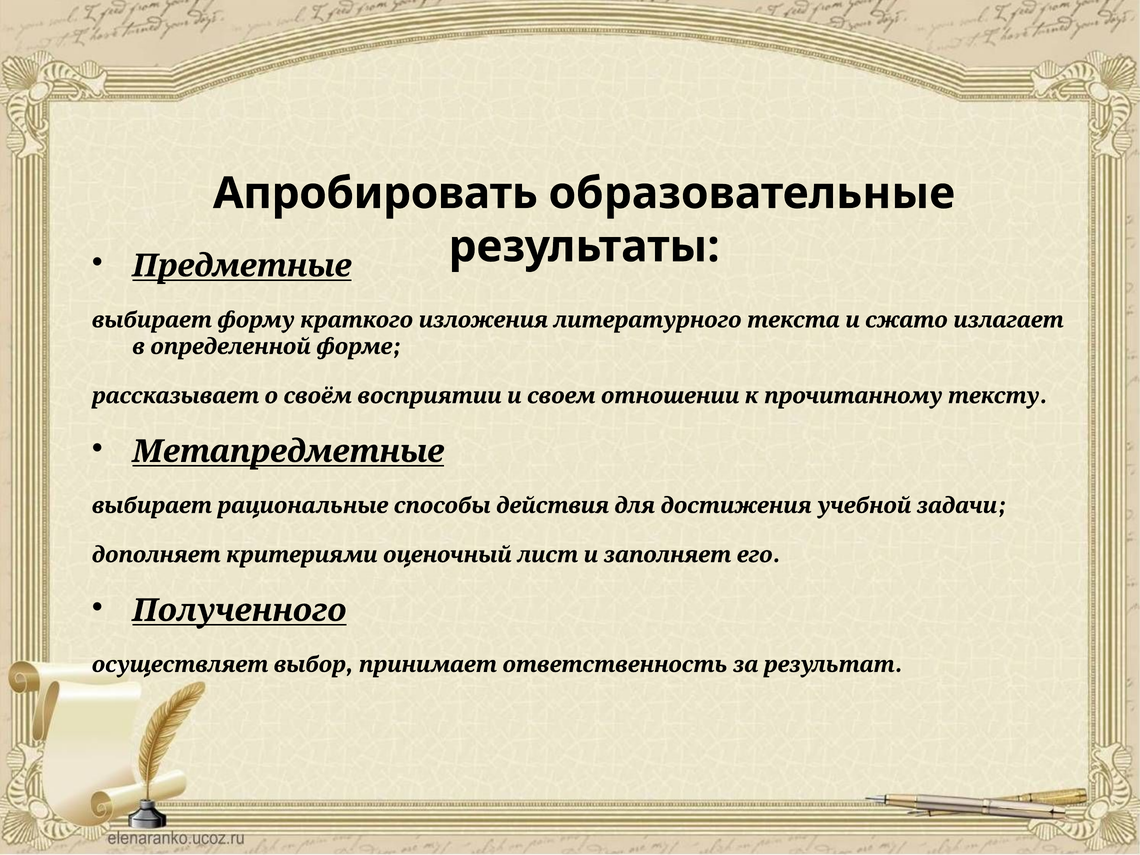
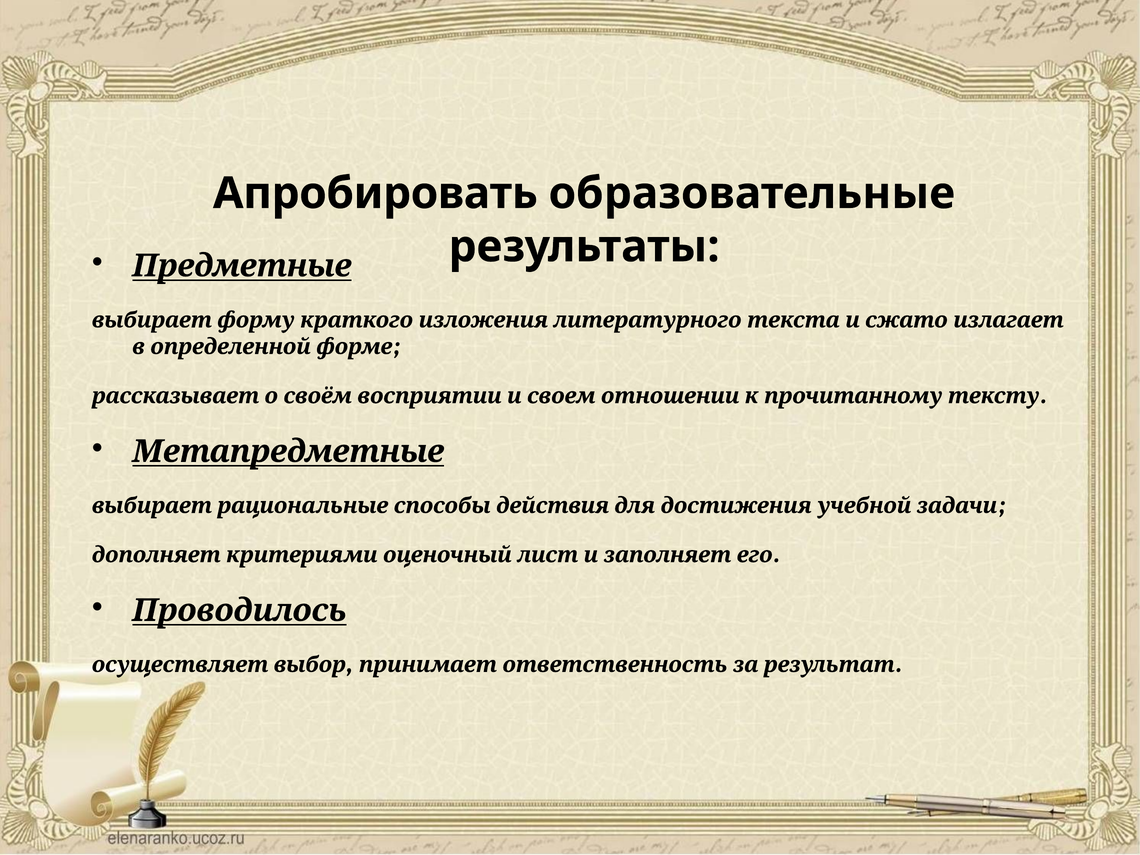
Полученного: Полученного -> Проводилось (239, 610)
